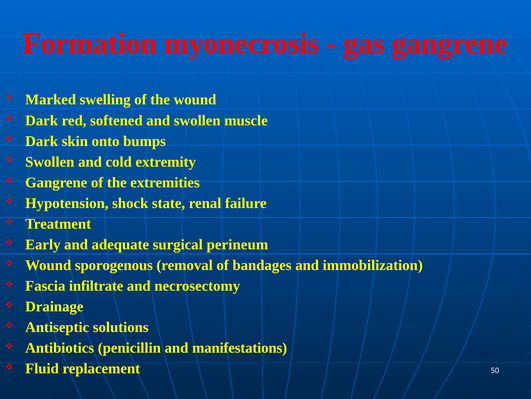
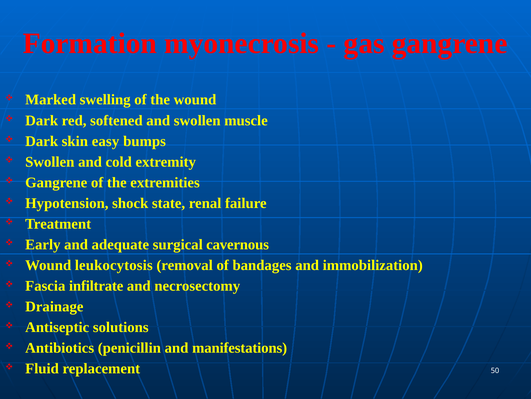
onto: onto -> easy (106, 141)
perineum: perineum -> cavernous (238, 244)
sporogenous: sporogenous -> leukocytosis (114, 265)
